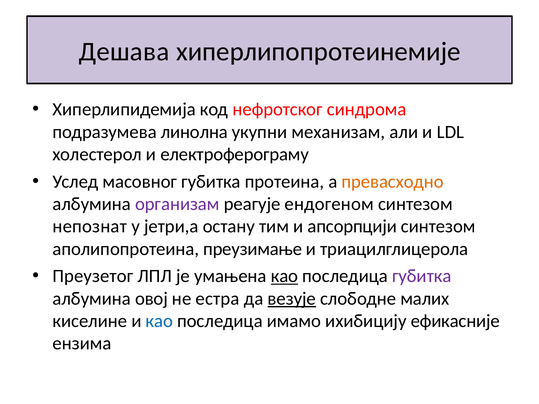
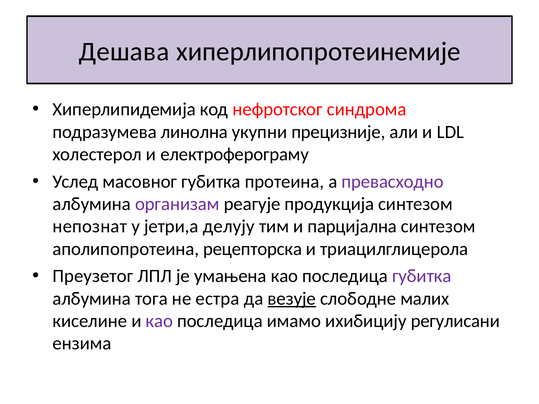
механизам: механизам -> прецизније (338, 132)
превасходно colour: orange -> purple (393, 182)
ендогеном: ендогеном -> продукција (329, 204)
остану: остану -> делују (229, 227)
апсорпцији: апсорпцији -> парцијална (352, 227)
преузимање: преузимање -> рецепторска (253, 249)
као underline: present -> none (284, 276)
овој: овој -> тога (151, 299)
као colour: blue -> purple (159, 321)
ефикасније: ефикасније -> регулисани (455, 321)
